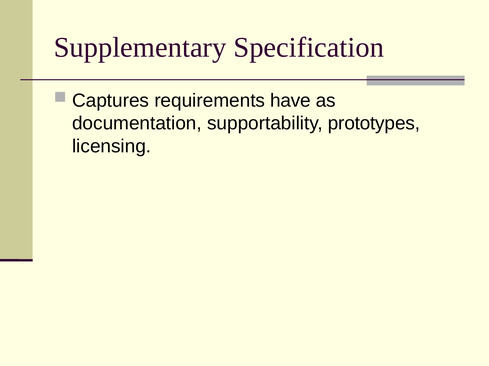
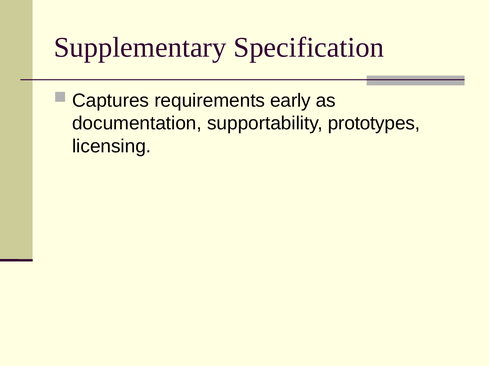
have: have -> early (290, 101)
